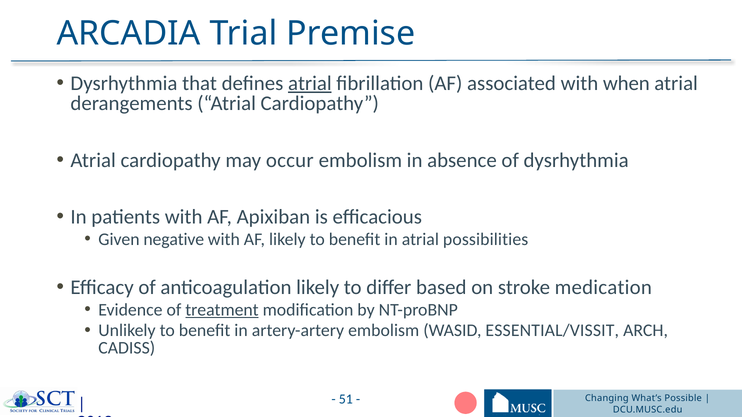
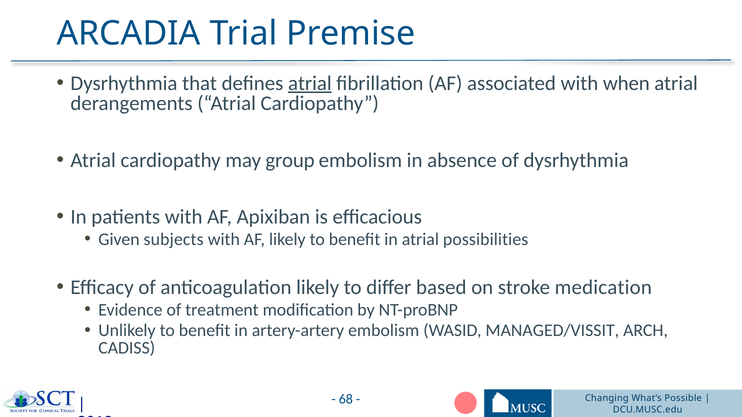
occur: occur -> group (290, 160)
negative: negative -> subjects (174, 240)
treatment underline: present -> none (222, 310)
ESSENTIAL/VISSIT: ESSENTIAL/VISSIT -> MANAGED/VISSIT (552, 331)
51: 51 -> 68 (346, 400)
